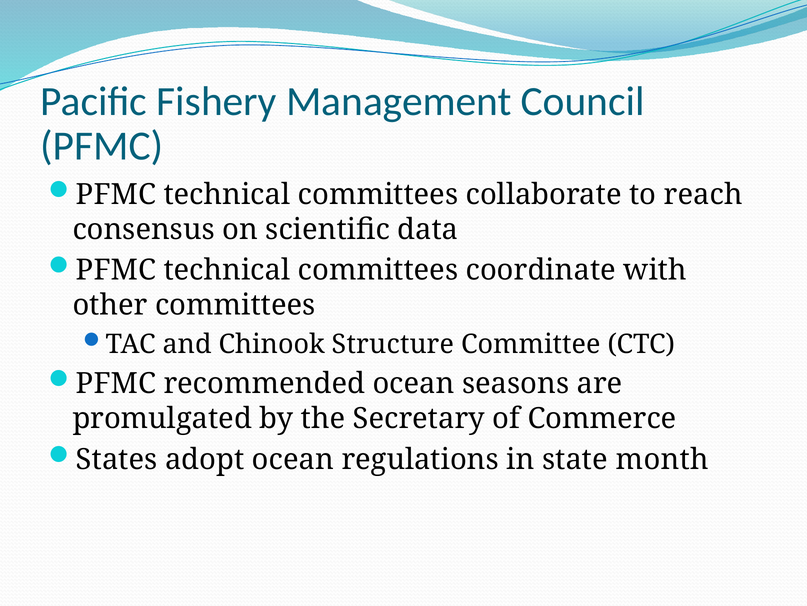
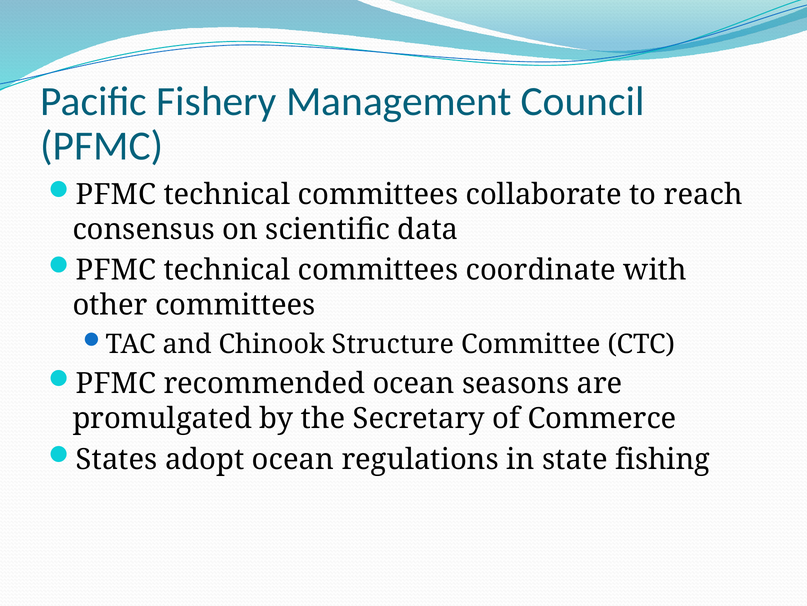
month: month -> fishing (663, 459)
